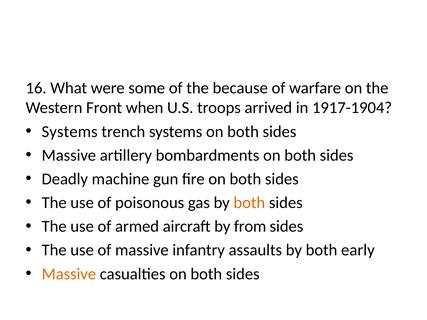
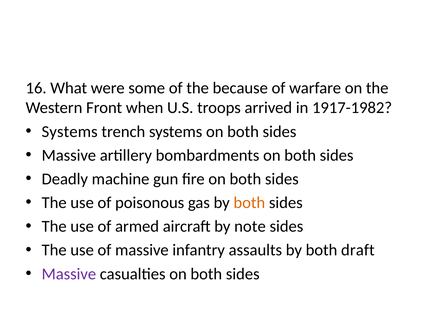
1917-1904: 1917-1904 -> 1917-1982 (352, 108)
from: from -> note (250, 227)
early: early -> draft (358, 250)
Massive colour: orange -> purple (69, 274)
